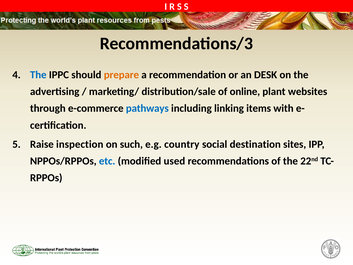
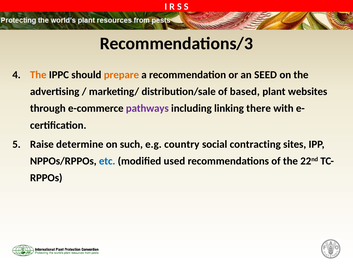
The colour: blue -> orange (38, 75)
DESK: DESK -> SEED (266, 75)
online: online -> based (245, 91)
pathways colour: blue -> purple (147, 108)
items: items -> there (259, 108)
inspection: inspection -> determine (80, 144)
destination: destination -> contracting (255, 144)
